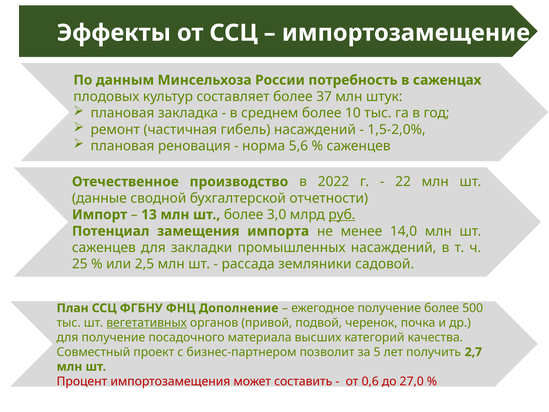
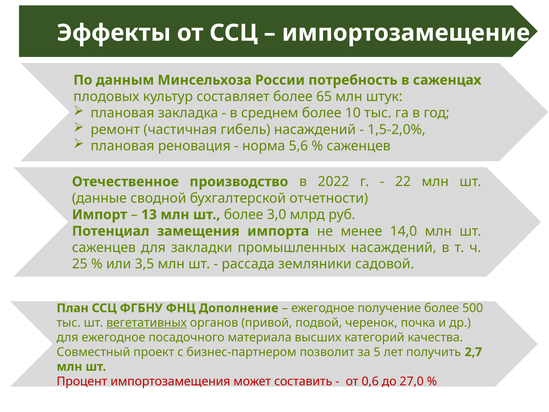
37: 37 -> 65 (324, 97)
руб underline: present -> none (342, 215)
2,5: 2,5 -> 3,5 (144, 264)
для получение: получение -> ежегодное (113, 337)
